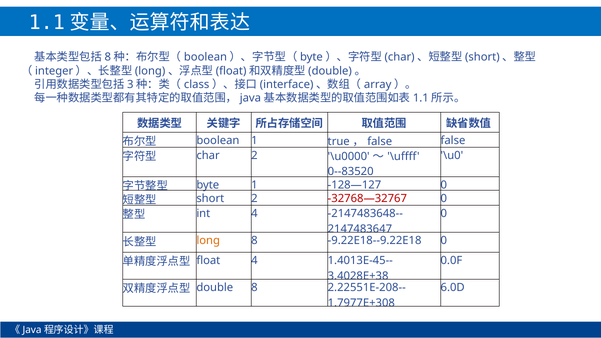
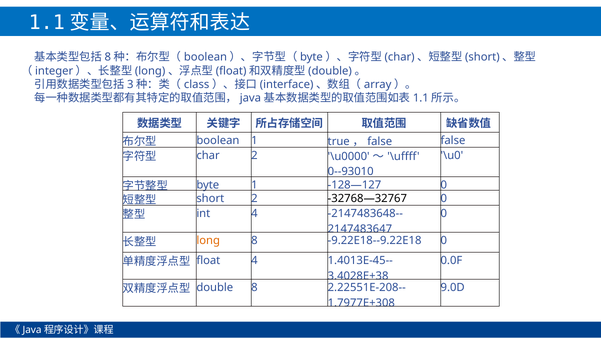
0--83520: 0--83520 -> 0--93010 (351, 172)
-32768—32767 colour: red -> black (367, 199)
6.0D: 6.0D -> 9.0D (453, 288)
